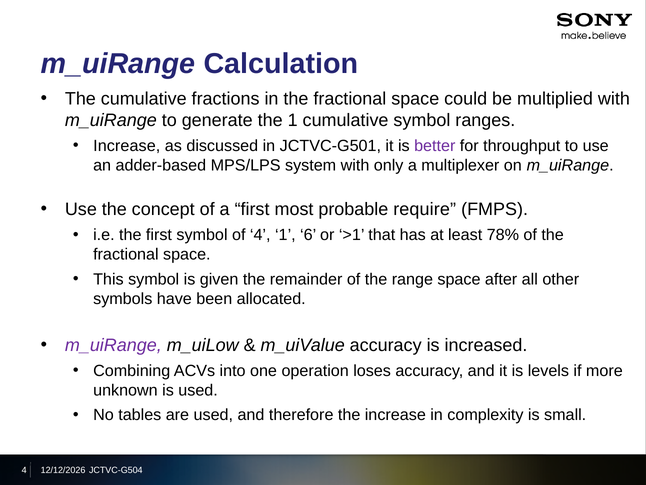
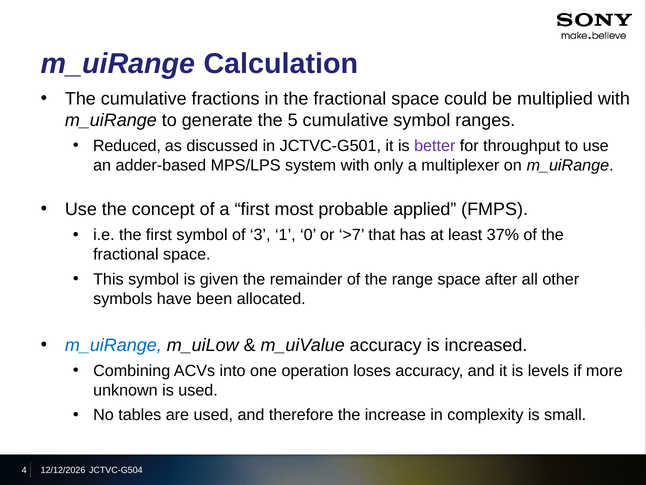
the 1: 1 -> 5 (293, 120)
Increase: Increase -> Reduced (127, 146)
require: require -> applied (425, 209)
of 4: 4 -> 3 (260, 235)
6: 6 -> 0 (308, 235)
>1: >1 -> >7 (352, 235)
78%: 78% -> 37% (503, 235)
m_uiRange colour: purple -> blue (113, 345)
